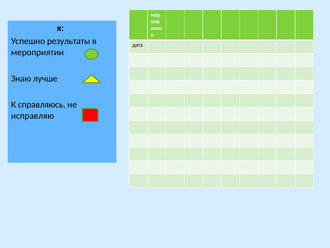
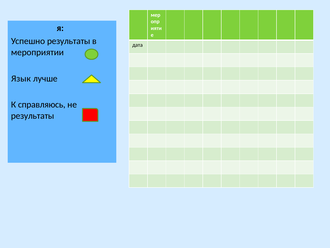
Знаю: Знаю -> Язык (21, 78)
исправляю: исправляю -> результаты (33, 116)
